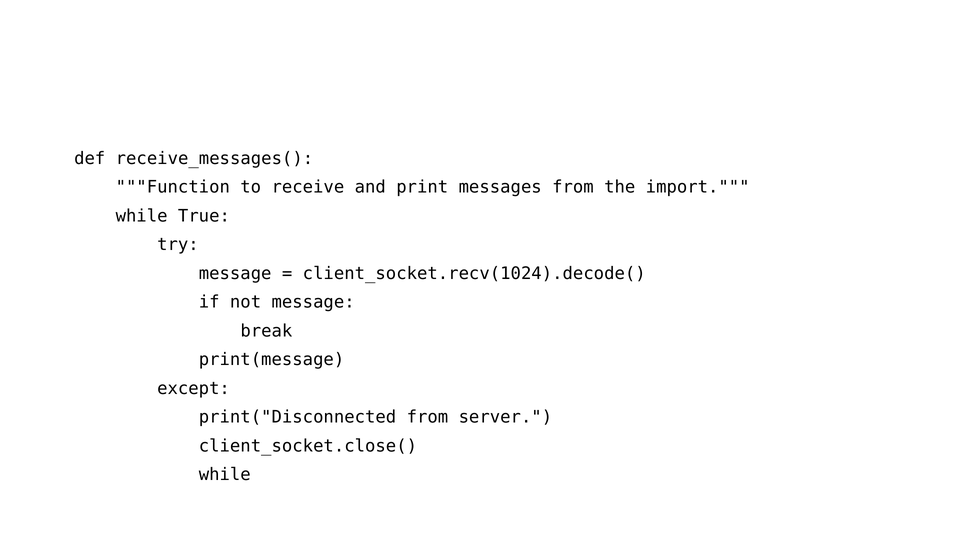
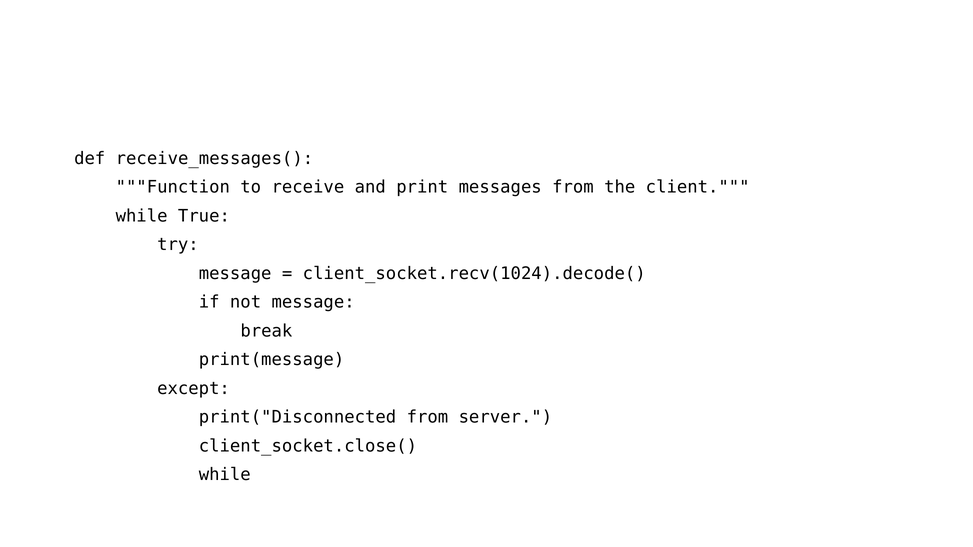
import: import -> client (698, 187)
